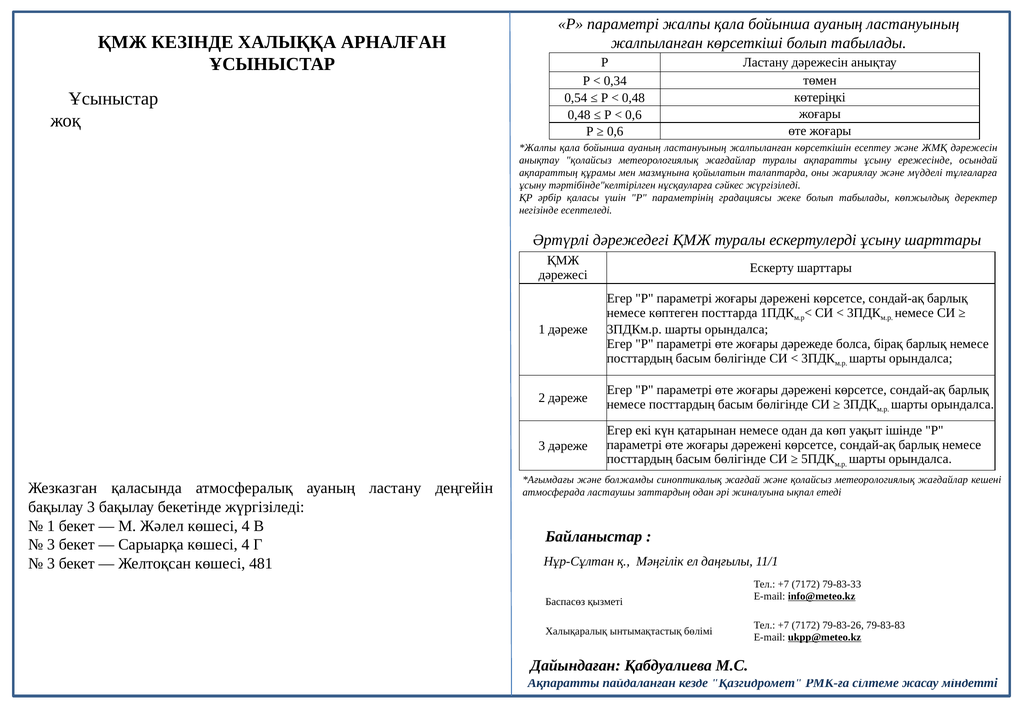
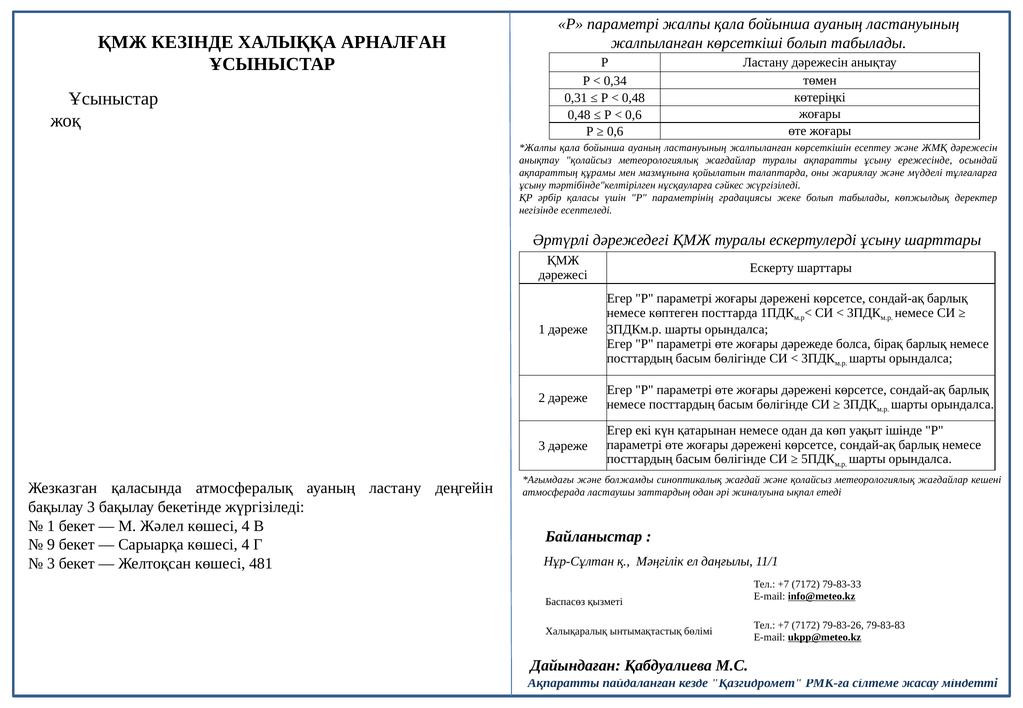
0,54: 0,54 -> 0,31 (576, 98)
3: 3 -> 9 (51, 545)
